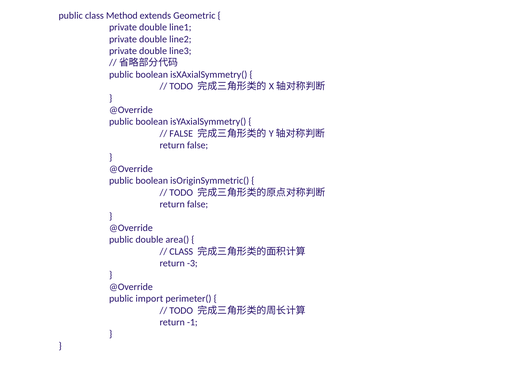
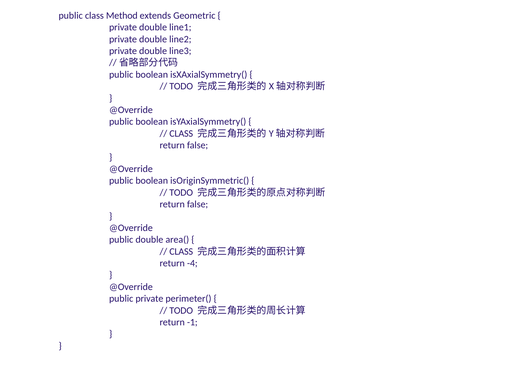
FALSE: FALSE -> CLASS (181, 133)
-3: -3 -> -4 (192, 263)
public import: import -> private (149, 298)
